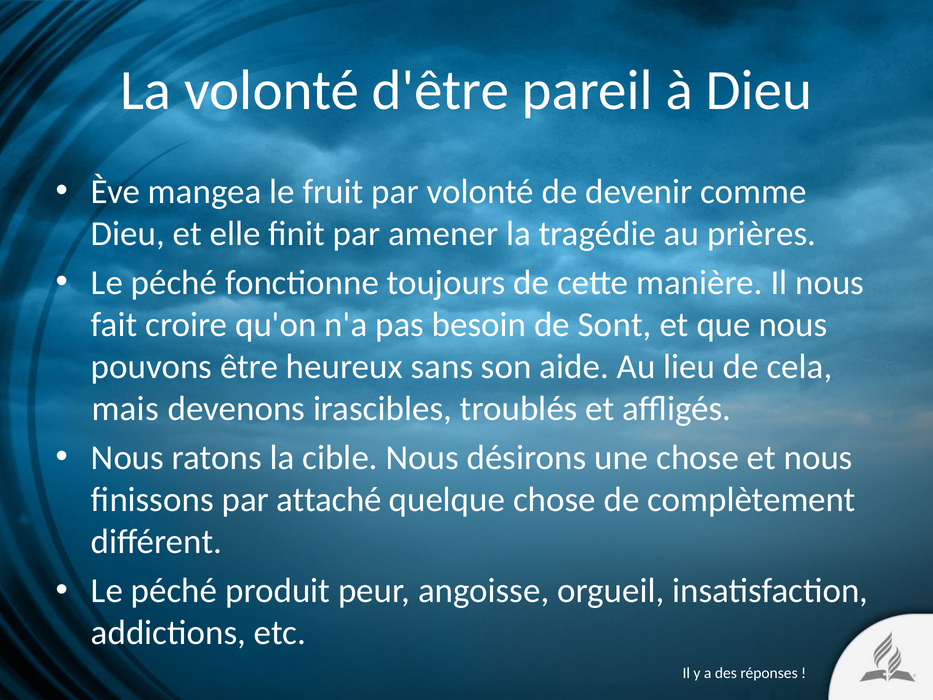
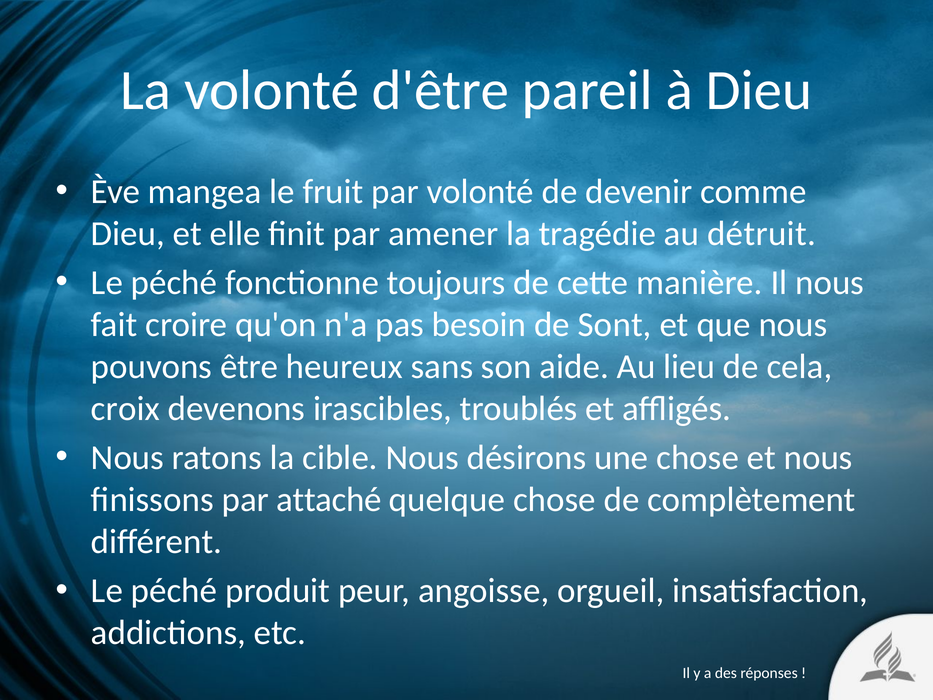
prières: prières -> détruit (762, 233)
mais: mais -> croix (125, 409)
